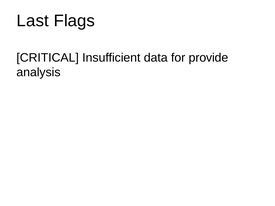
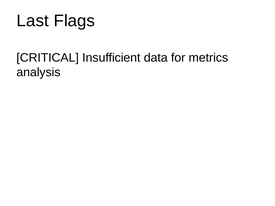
provide: provide -> metrics (208, 58)
